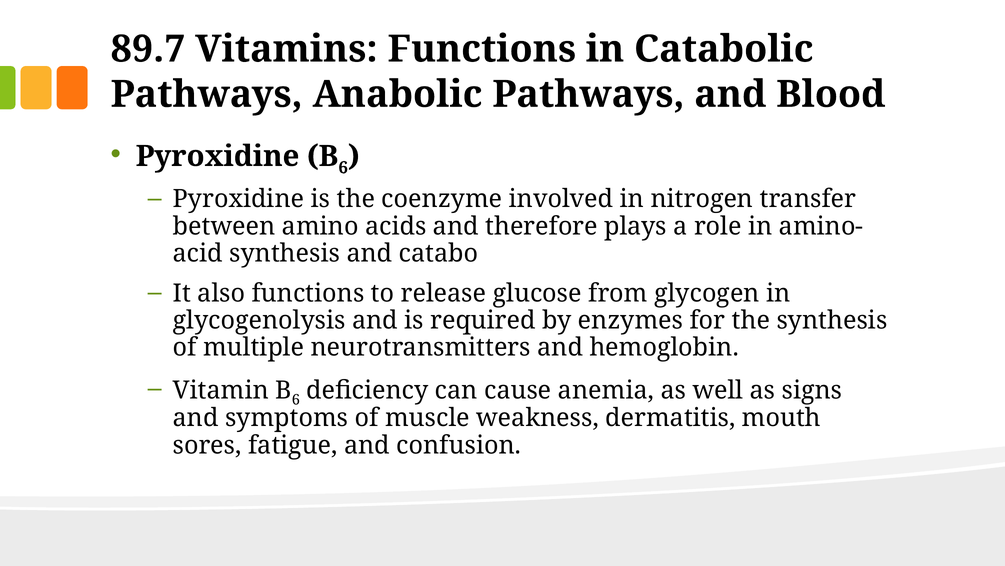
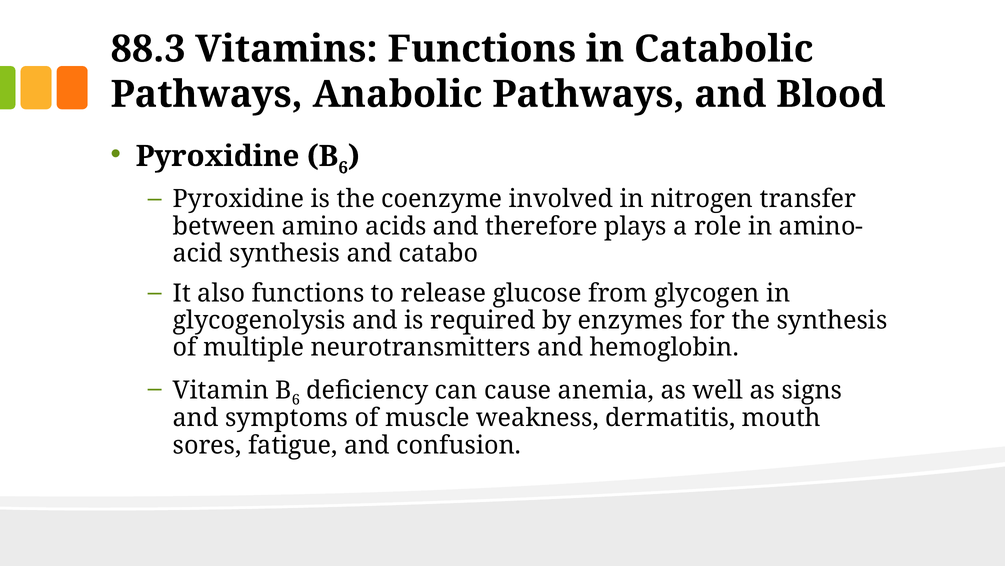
89.7: 89.7 -> 88.3 (148, 49)
